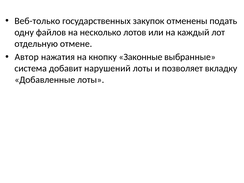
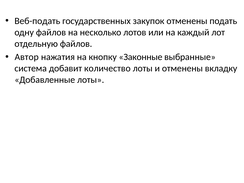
Веб-только: Веб-только -> Веб-подать (37, 21)
отдельную отмене: отмене -> файлов (76, 44)
нарушений: нарушений -> количество (107, 68)
и позволяет: позволяет -> отменены (182, 68)
